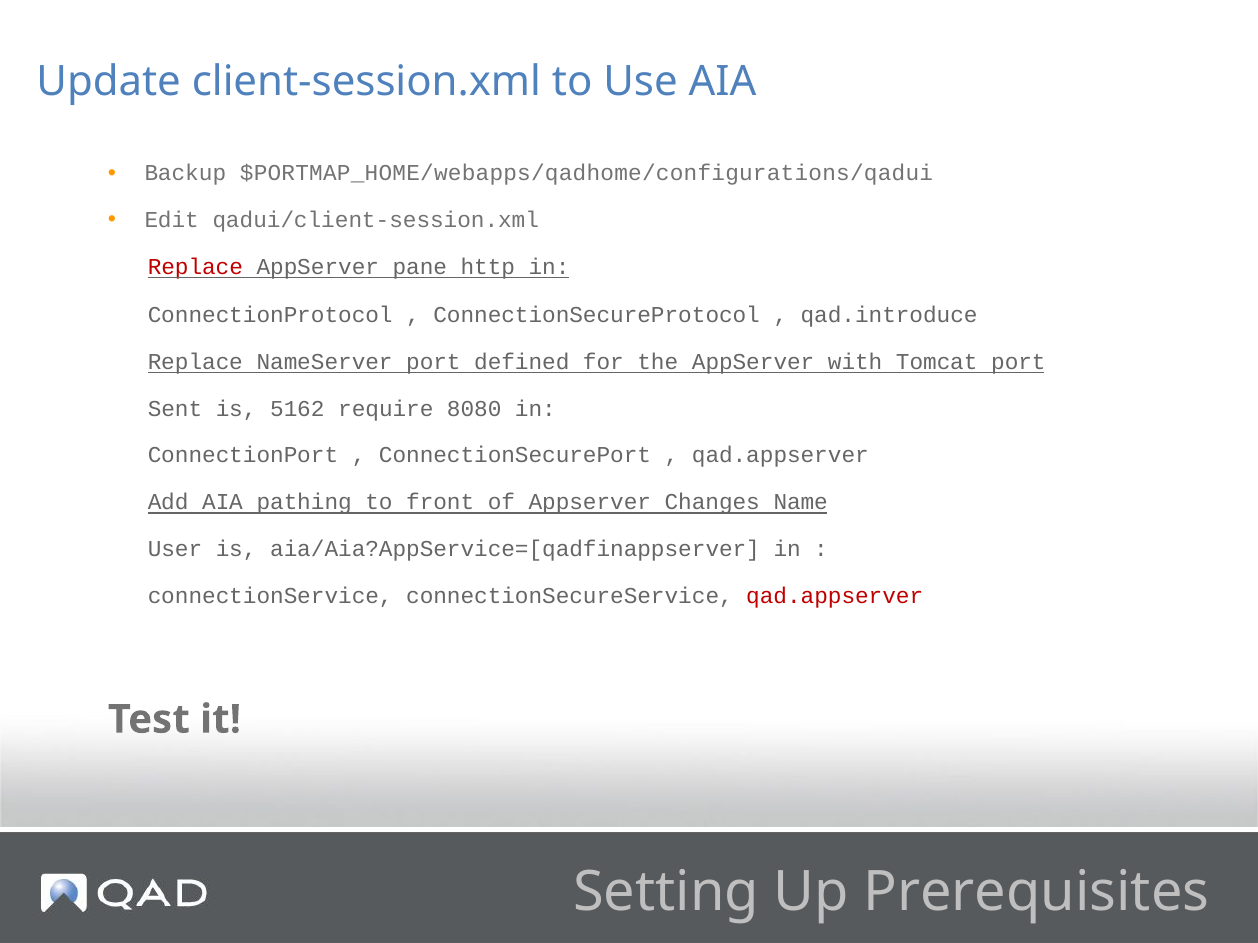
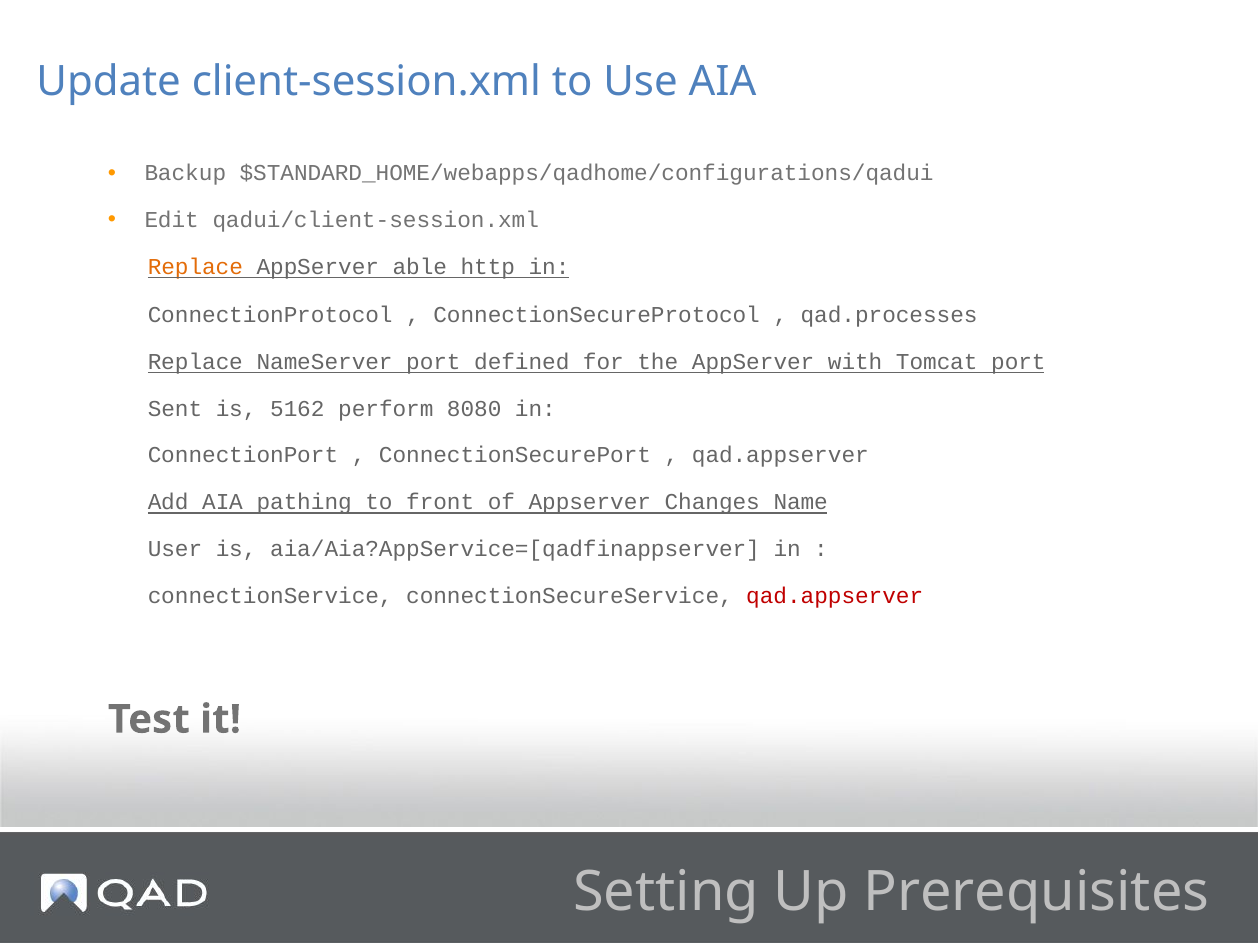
$PORTMAP_HOME/webapps/qadhome/configurations/qadui: $PORTMAP_HOME/webapps/qadhome/configurations/qadui -> $STANDARD_HOME/webapps/qadhome/configurations/qadui (587, 173)
Replace colour: red -> orange (195, 267)
pane: pane -> able (420, 267)
qad.introduce: qad.introduce -> qad.processes (889, 316)
require: require -> perform (386, 409)
